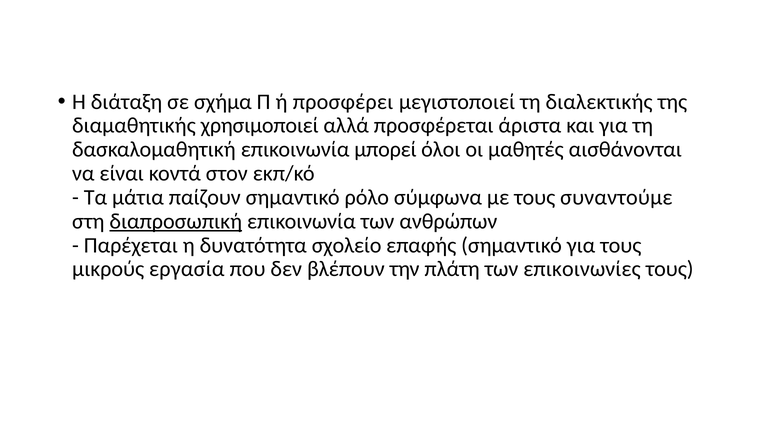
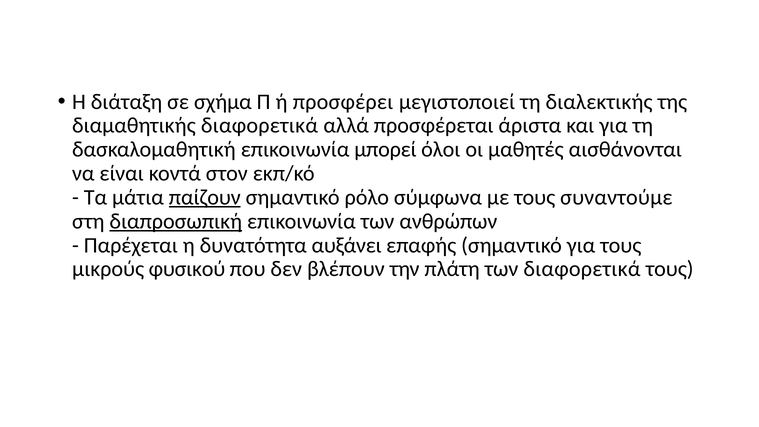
διαμαθητικής χρησιμοποιεί: χρησιμοποιεί -> διαφορετικά (259, 126)
παίζουν underline: none -> present (205, 197)
σχολείο: σχολείο -> αυξάνει (347, 245)
εργασία: εργασία -> φυσικού (187, 269)
των επικοινωνίες: επικοινωνίες -> διαφορετικά (582, 269)
